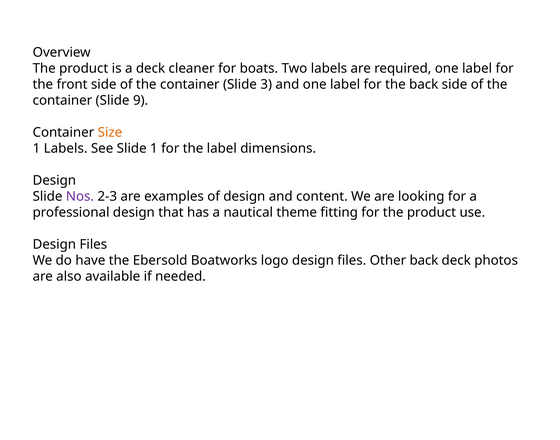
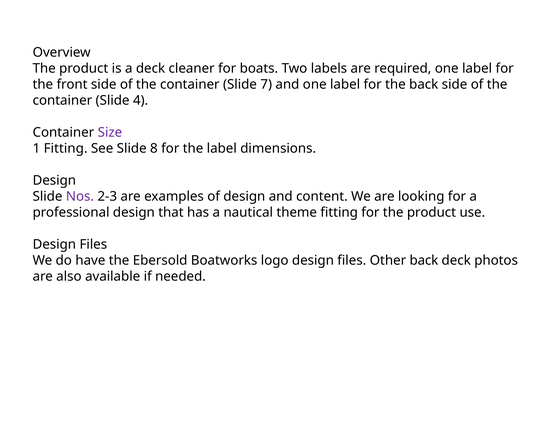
3: 3 -> 7 (266, 85)
9: 9 -> 4 (141, 101)
Size colour: orange -> purple (110, 133)
1 Labels: Labels -> Fitting (66, 149)
Slide 1: 1 -> 8 (154, 149)
